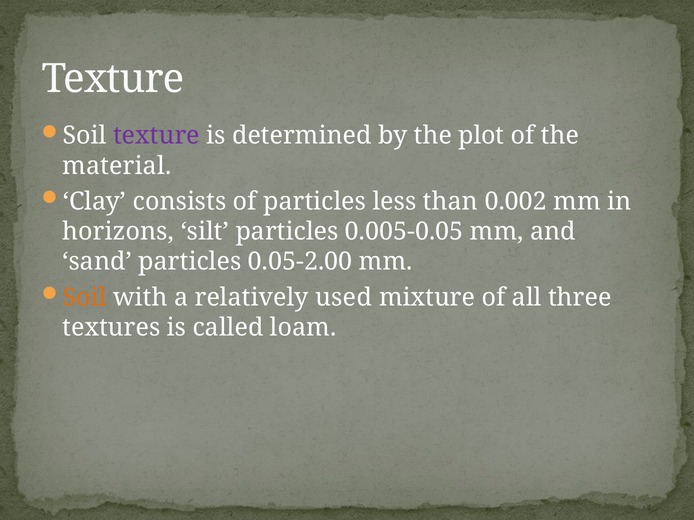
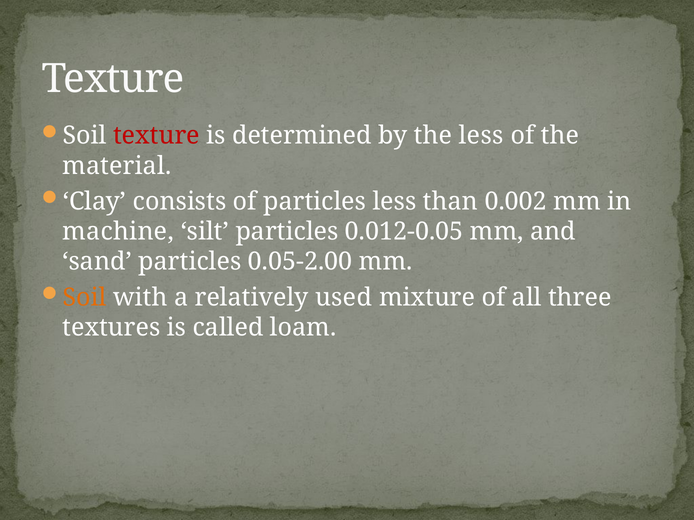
texture colour: purple -> red (156, 136)
the plot: plot -> less (481, 136)
horizons: horizons -> machine (118, 232)
0.005-0.05: 0.005-0.05 -> 0.012-0.05 (404, 232)
